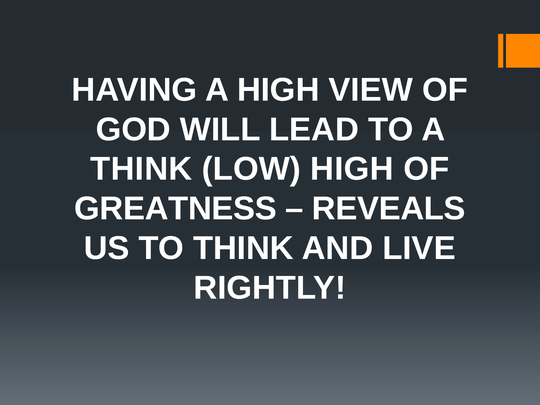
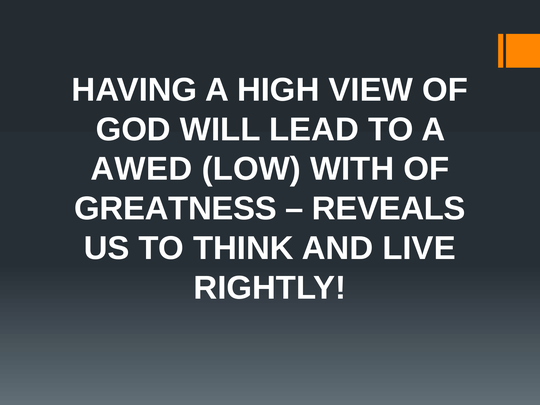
THINK: THINK -> AWED (141, 169)
LOW HIGH: HIGH -> WITH (352, 169)
